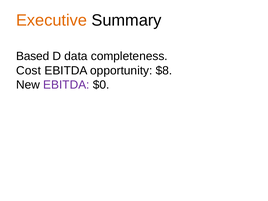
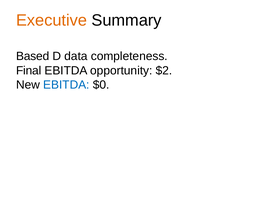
Cost: Cost -> Final (29, 70)
$8: $8 -> $2 (164, 70)
EBITDA colour: purple -> blue (66, 85)
